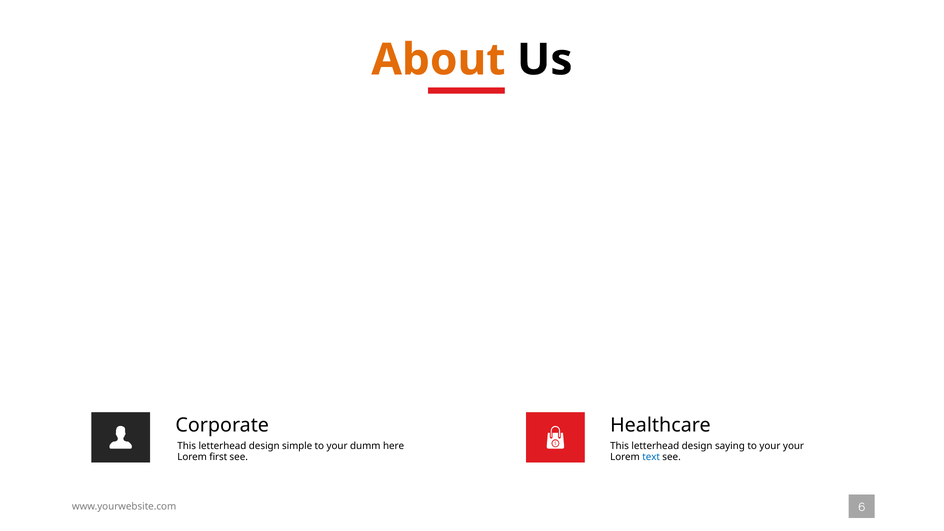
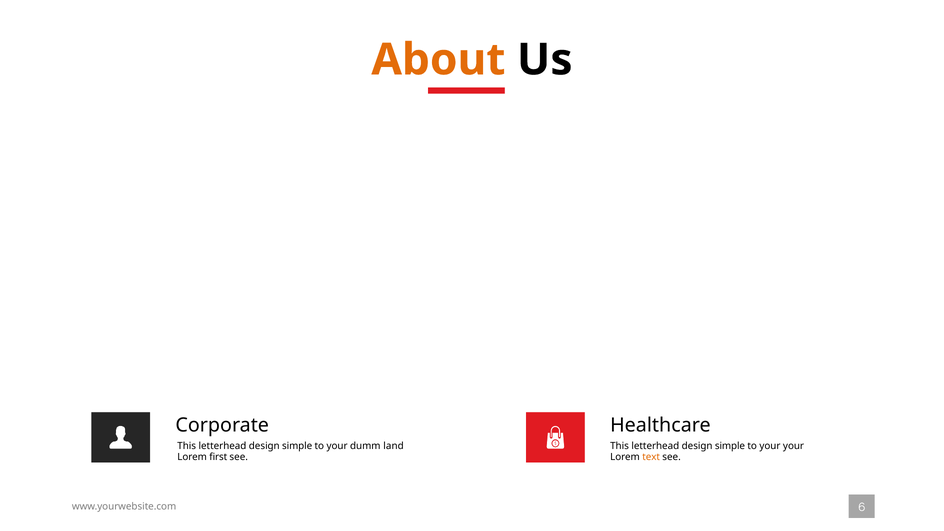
here: here -> land (394, 446)
saying: saying -> simple (730, 446)
text colour: blue -> orange (651, 457)
